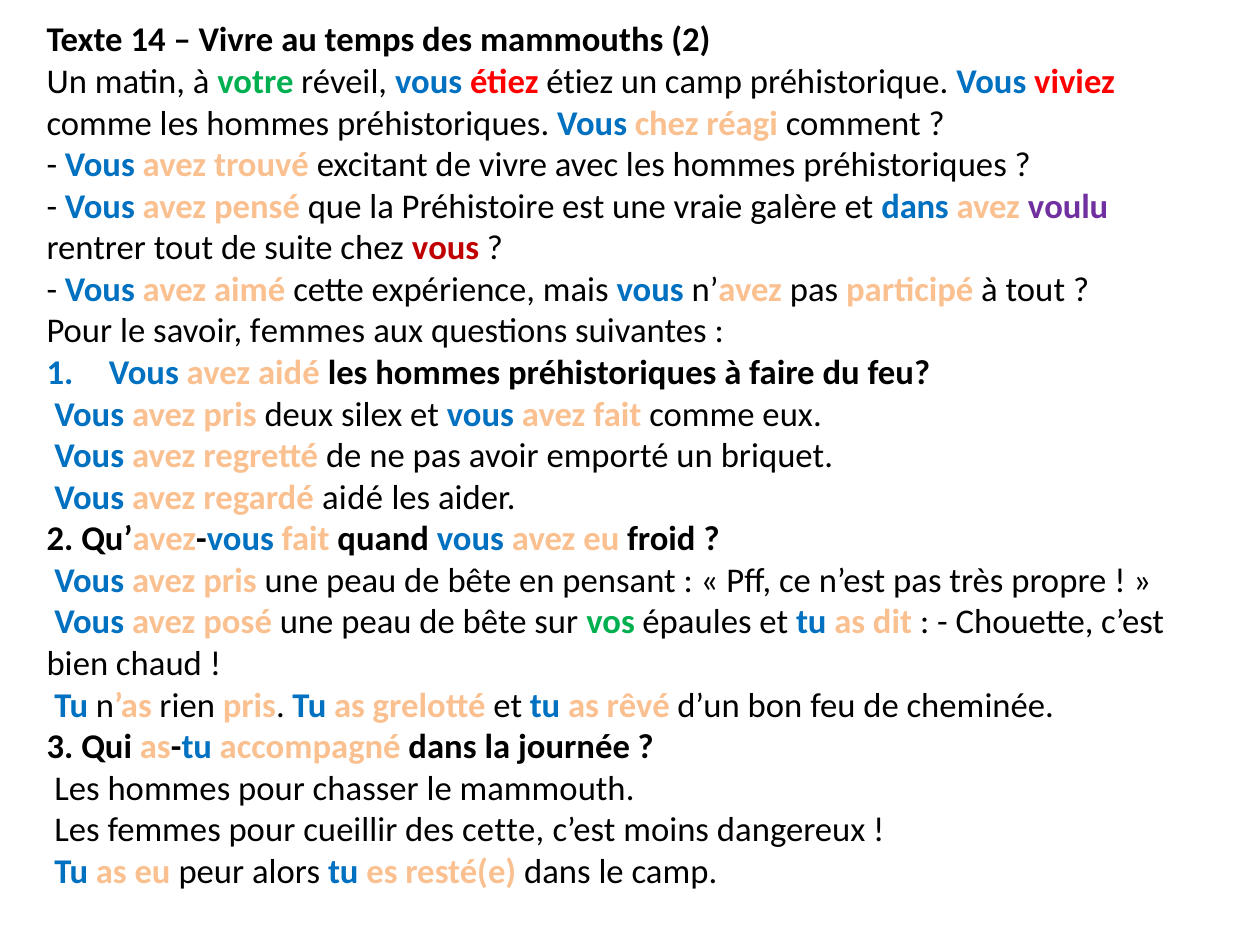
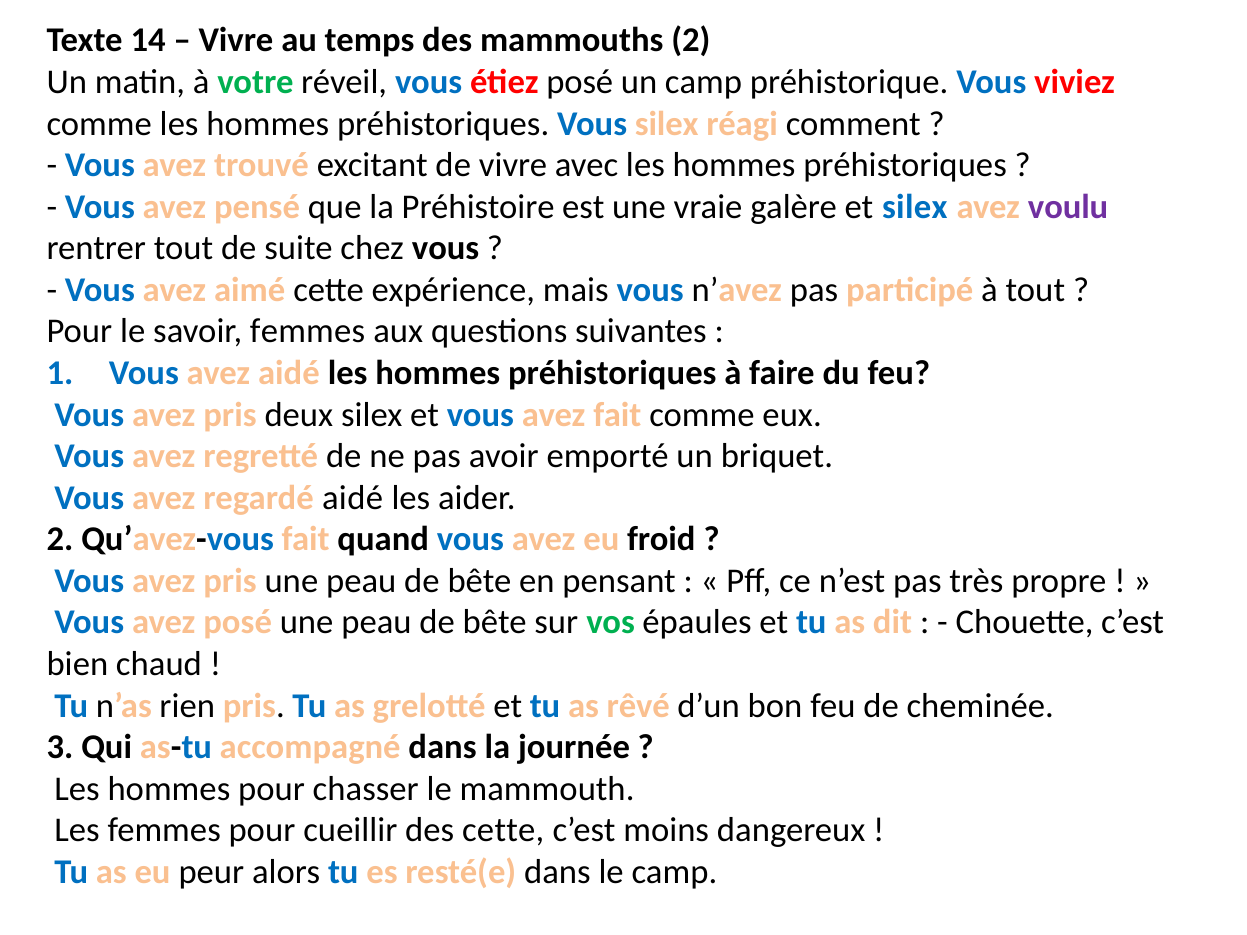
étiez étiez: étiez -> posé (580, 82)
Vous chez: chez -> silex (667, 124)
et dans: dans -> silex (915, 207)
vous colour: red -> black (445, 248)
